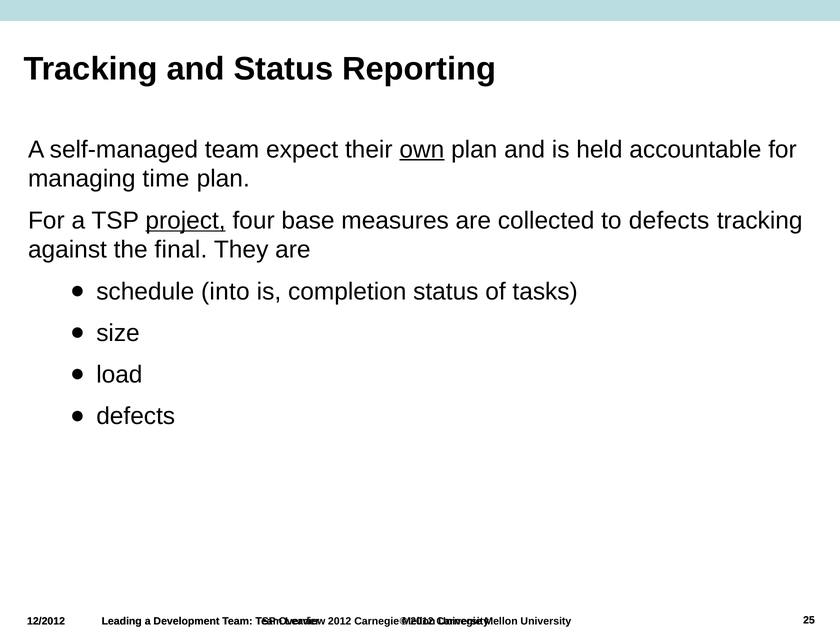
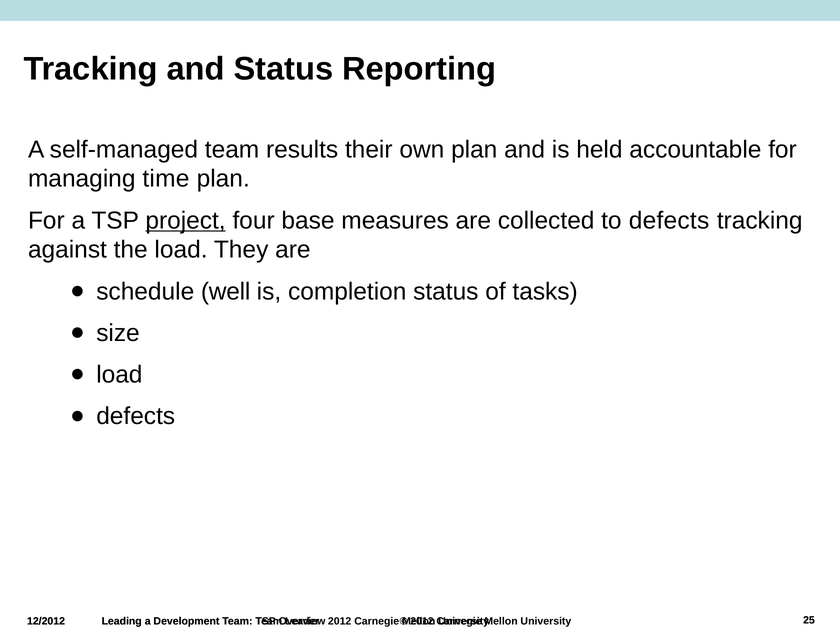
expect: expect -> results (302, 149)
own underline: present -> none (422, 149)
the final: final -> load (181, 250)
into: into -> well (226, 292)
